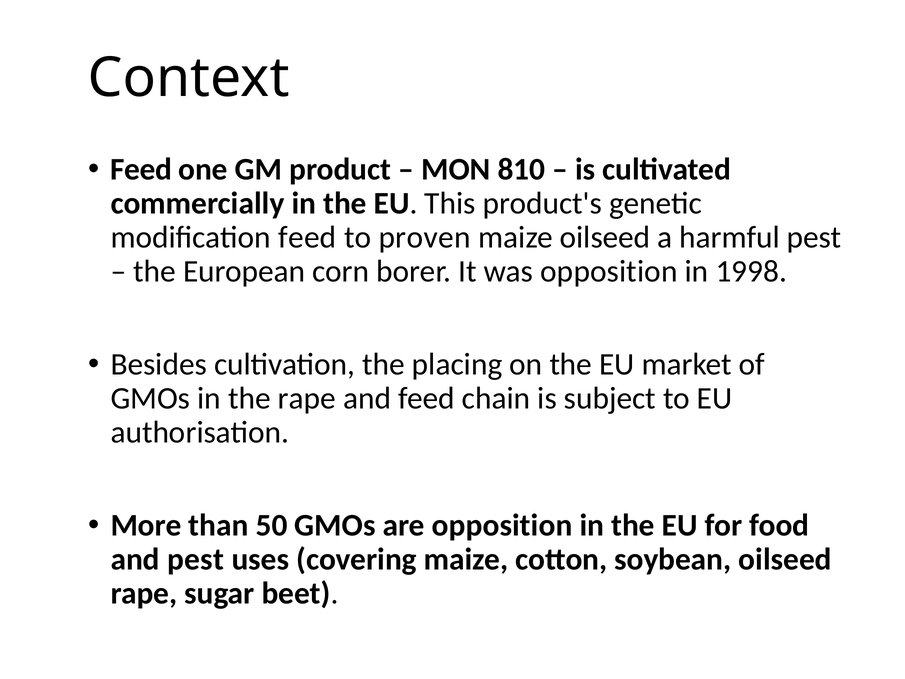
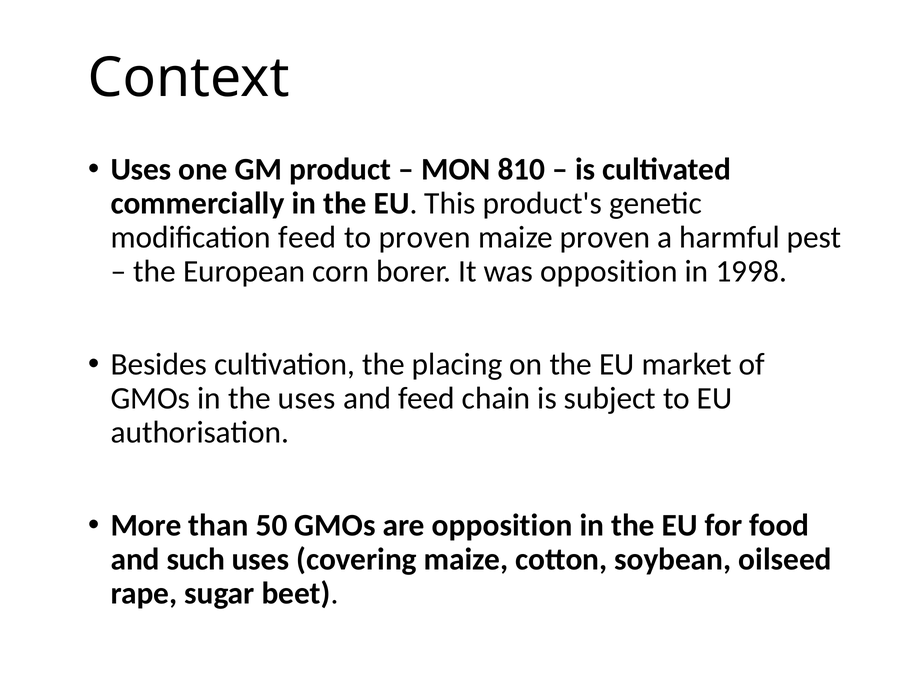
Feed: Feed -> Uses (141, 170)
maize oilseed: oilseed -> proven (605, 237)
the rape: rape -> uses (307, 398)
and pest: pest -> such (196, 559)
